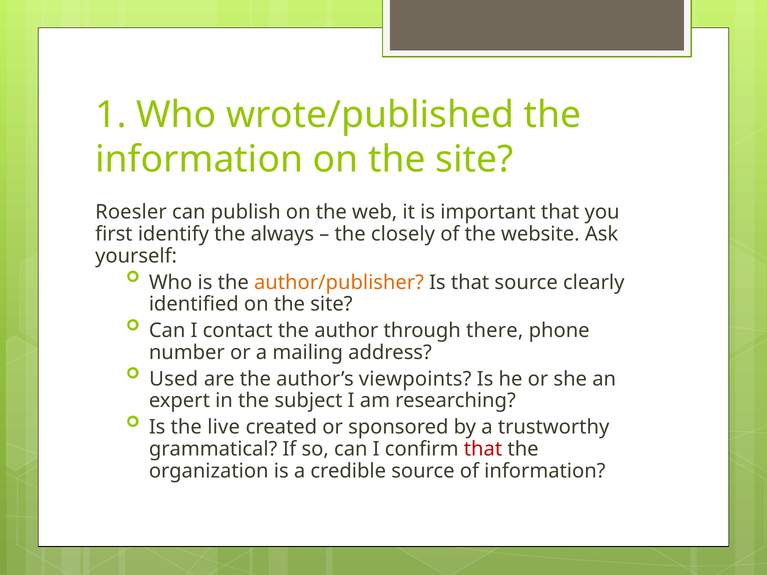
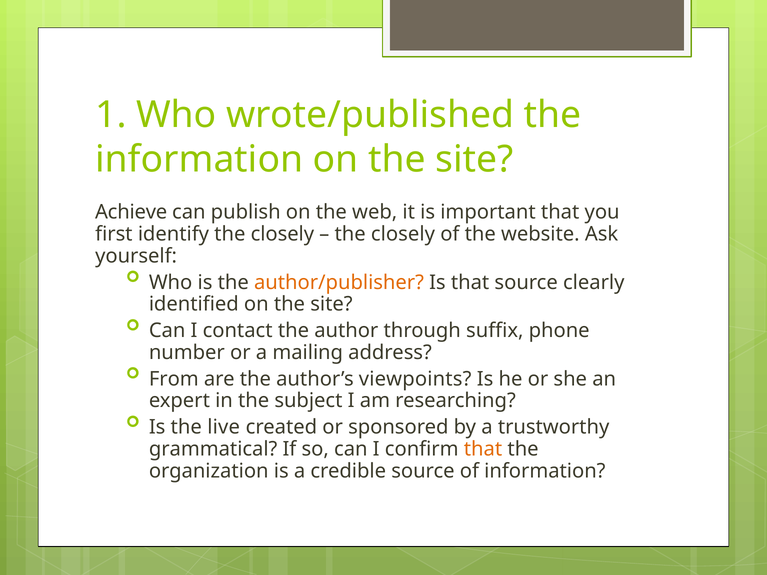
Roesler: Roesler -> Achieve (131, 212)
identify the always: always -> closely (282, 234)
there: there -> suffix (495, 331)
Used: Used -> From (174, 379)
that colour: red -> orange (483, 449)
